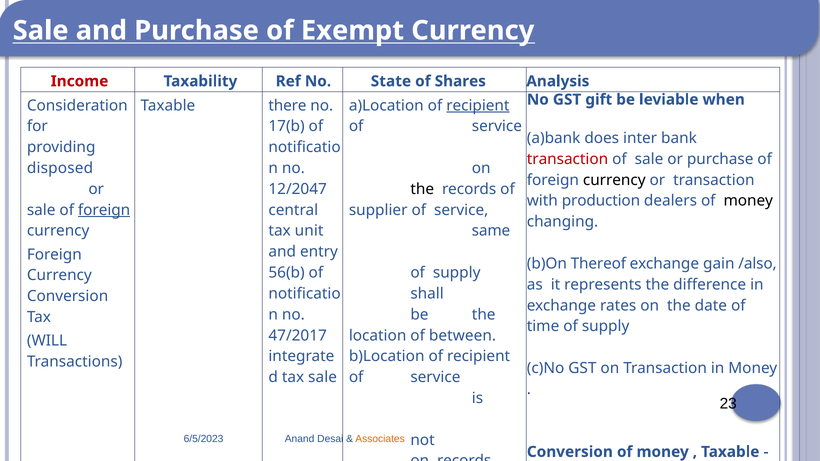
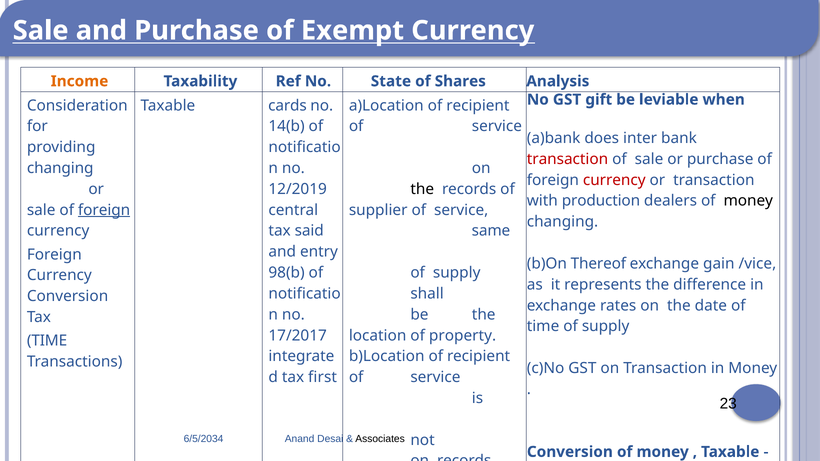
Income colour: red -> orange (80, 81)
there: there -> cards (287, 106)
recipient underline: present -> none (478, 106)
17(b: 17(b -> 14(b (287, 126)
disposed: disposed -> changing (60, 168)
currency colour: black -> red (614, 180)
12/2047: 12/2047 -> 12/2019 (298, 189)
unit: unit -> said (309, 231)
/also: /also -> /vice (757, 264)
56(b: 56(b -> 98(b (287, 273)
47/2017: 47/2017 -> 17/2017 (298, 336)
between: between -> property (463, 336)
WILL: WILL -> TIME (47, 341)
tax sale: sale -> first (323, 377)
6/5/2023: 6/5/2023 -> 6/5/2034 (204, 439)
Associates colour: orange -> black (380, 439)
